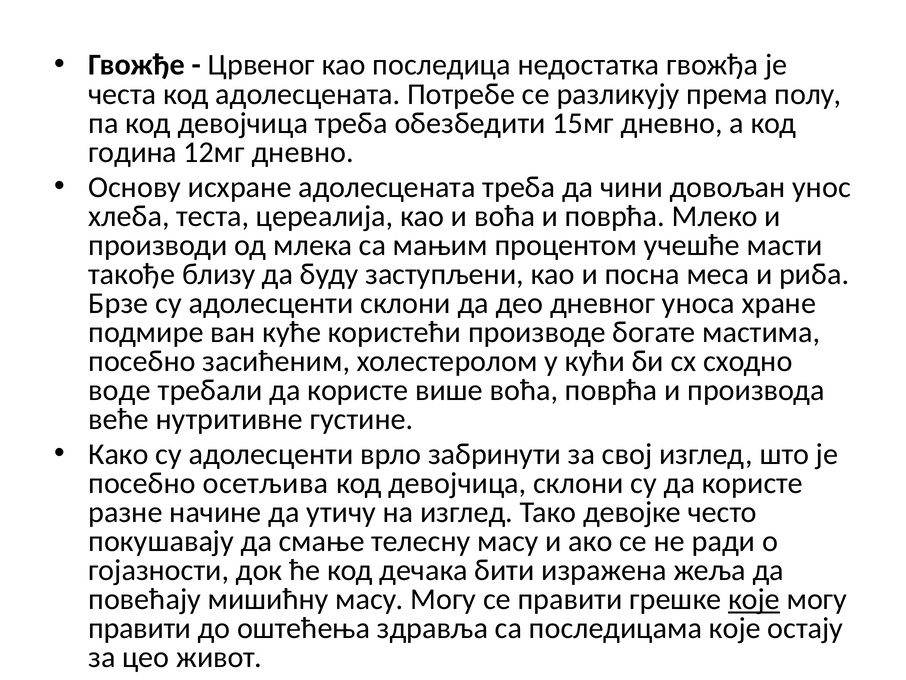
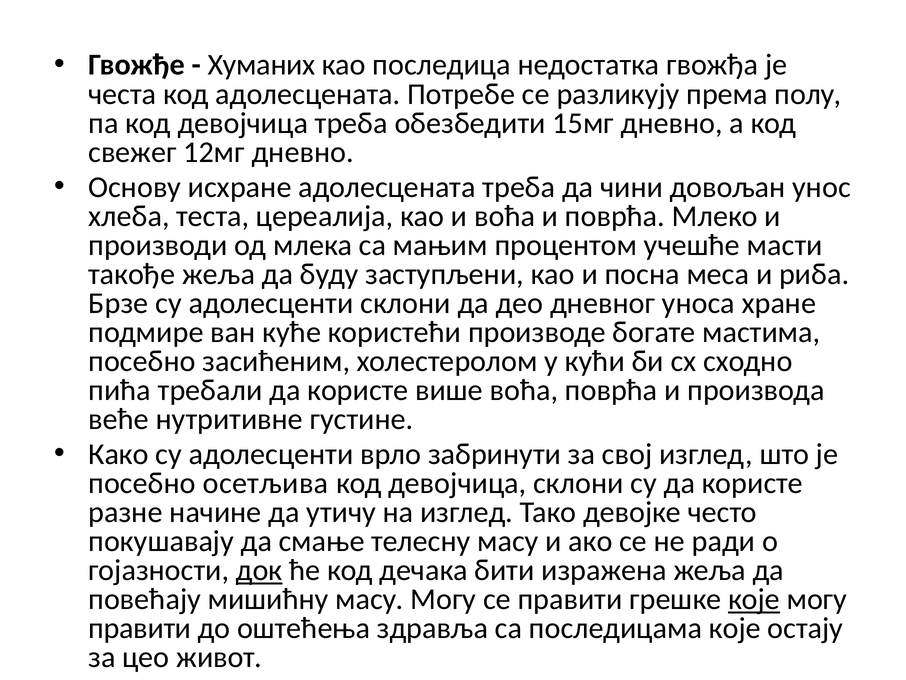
Црвеног: Црвеног -> Хуманих (262, 65)
година: година -> свежег (132, 152)
такође близу: близу -> жеља (219, 274)
воде: воде -> пића (120, 390)
док underline: none -> present (259, 570)
